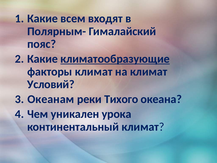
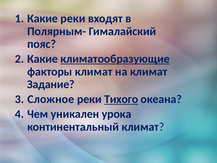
Какие всем: всем -> реки (73, 19)
Условий: Условий -> Задание (51, 84)
Океанам: Океанам -> Сложное (51, 99)
Тихого underline: none -> present (121, 99)
